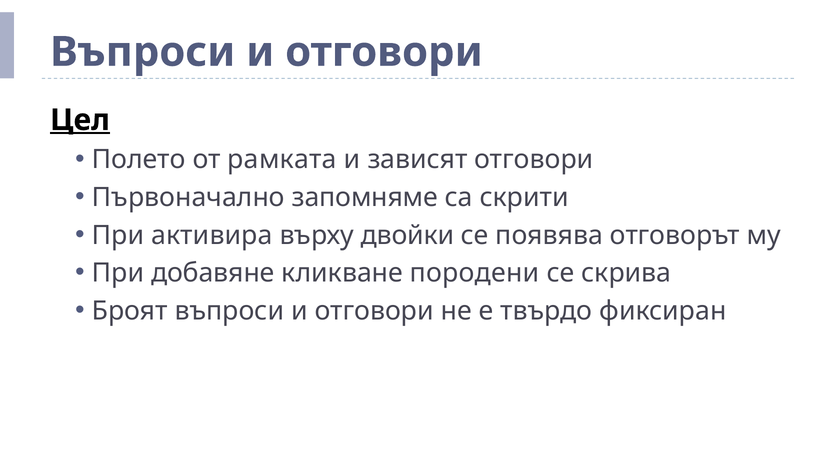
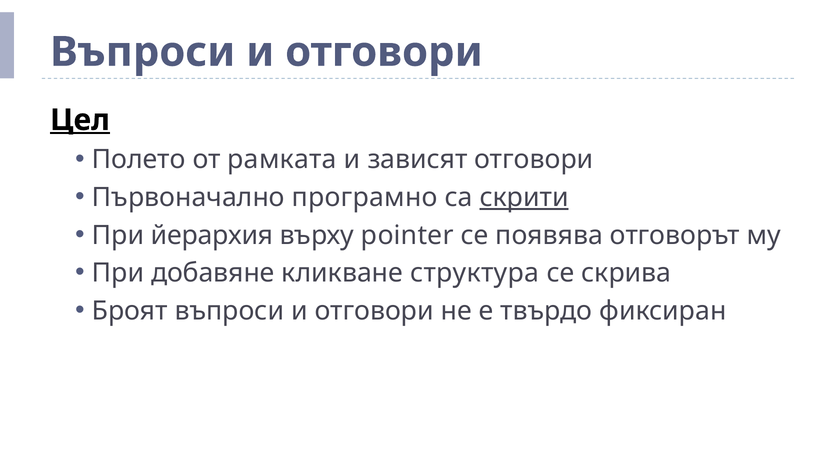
запомняме: запомняме -> програмно (365, 198)
скрити underline: none -> present (524, 198)
активира: активира -> йерархия (212, 235)
двойки: двойки -> pointer (407, 235)
породени: породени -> структура (475, 273)
